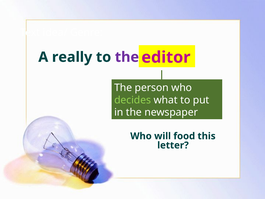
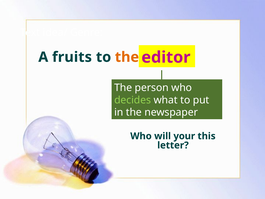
really: really -> fruits (72, 57)
the colour: purple -> orange (127, 57)
food: food -> your (184, 136)
